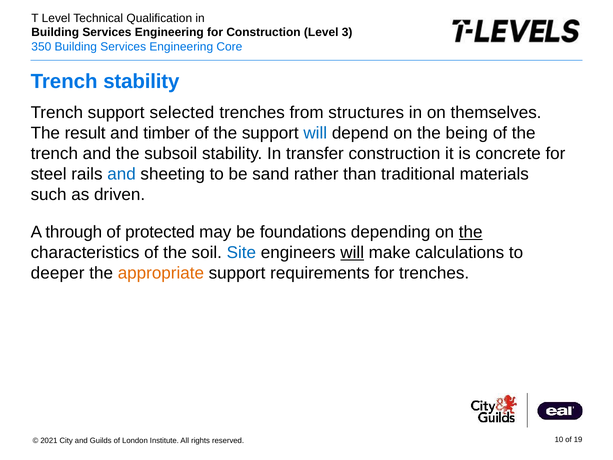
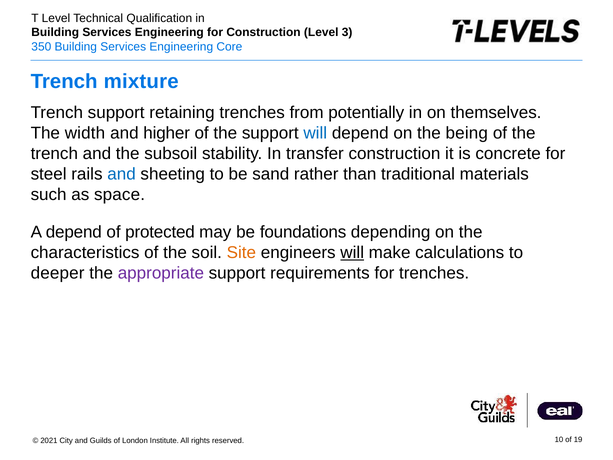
Trench stability: stability -> mixture (141, 81)
selected: selected -> retaining (182, 113)
structures: structures -> potentially (366, 113)
result: result -> width (85, 133)
timber: timber -> higher (167, 133)
driven: driven -> space (120, 195)
A through: through -> depend (74, 232)
the underline: present -> none (471, 232)
Site colour: blue -> orange (241, 252)
appropriate colour: orange -> purple (161, 273)
